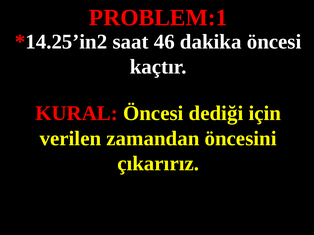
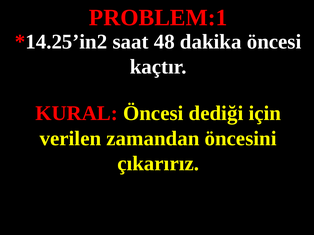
46: 46 -> 48 (164, 42)
